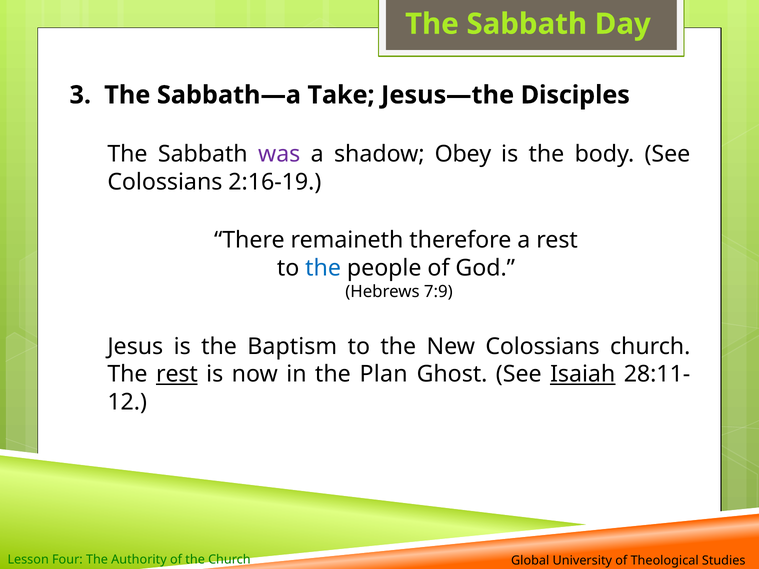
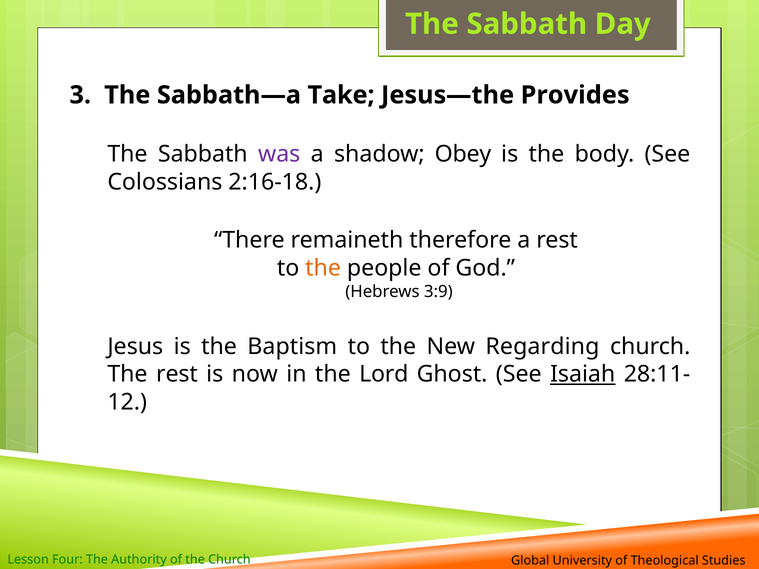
Disciples: Disciples -> Provides (575, 95)
2:16-19: 2:16-19 -> 2:16-18 (275, 182)
the colour: blue -> orange (323, 268)
7:9: 7:9 -> 3:9 (438, 292)
New Colossians: Colossians -> Regarding (542, 347)
rest underline: present -> none (177, 374)
Plan: Plan -> Lord (384, 374)
